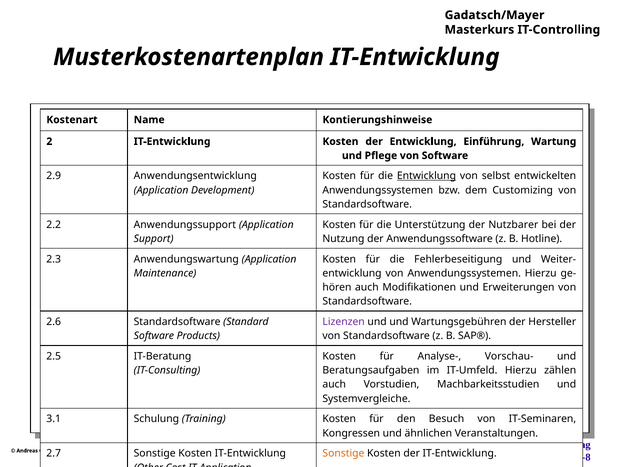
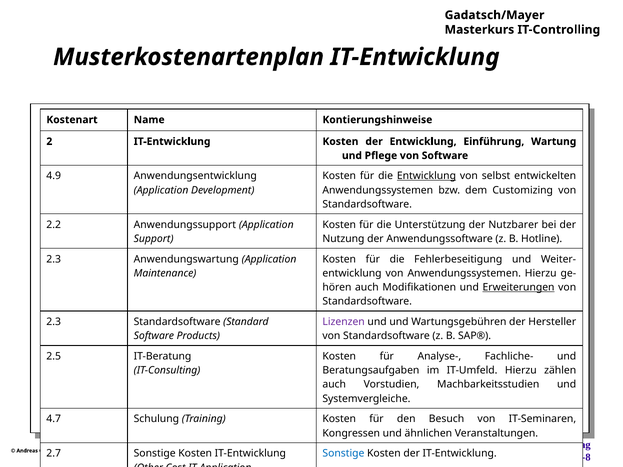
2.9: 2.9 -> 4.9 (54, 176)
Erweiterungen underline: none -> present (519, 287)
2.6: 2.6 -> 2.3 (54, 322)
Vorschau-: Vorschau- -> Fachliche- (509, 356)
3.1: 3.1 -> 4.7 (54, 419)
Sonstige colour: orange -> blue (343, 454)
